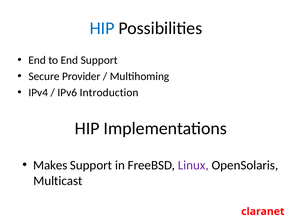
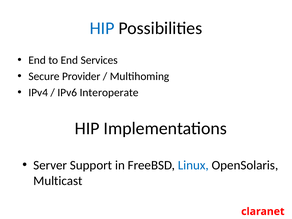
End Support: Support -> Services (99, 60)
Introduction: Introduction -> Interoperate (109, 93)
Makes: Makes -> Server (50, 165)
Linux colour: purple -> blue (193, 165)
